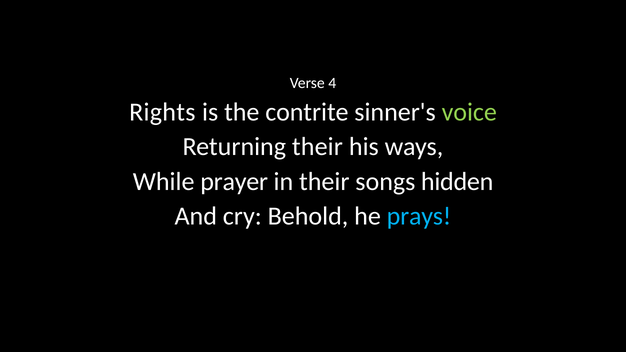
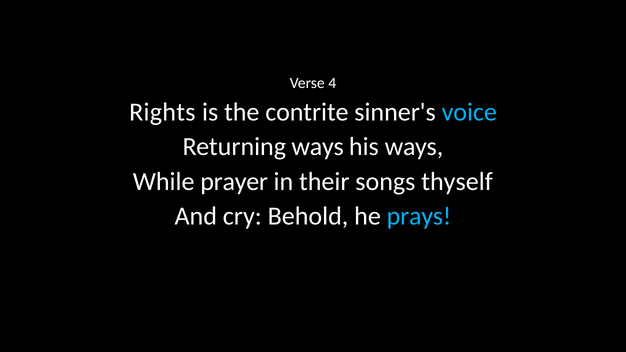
voice colour: light green -> light blue (469, 112)
Returning their: their -> ways (318, 147)
hidden: hidden -> thyself (457, 182)
